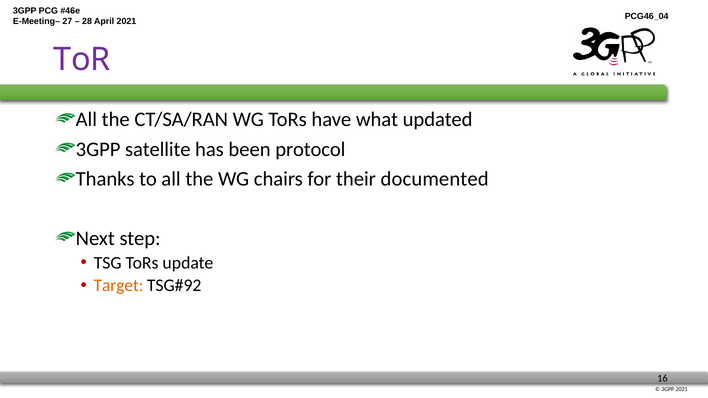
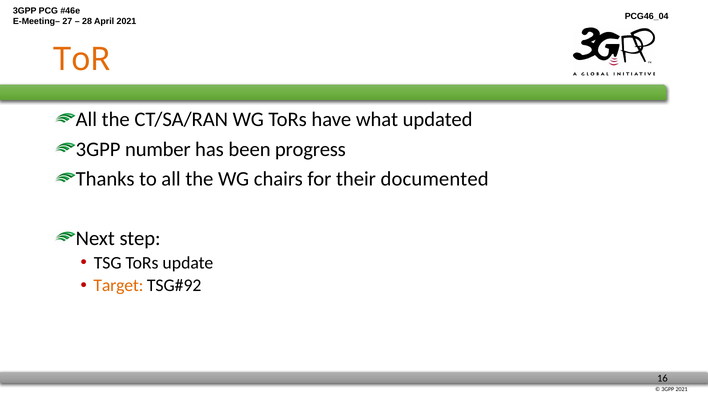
ToR colour: purple -> orange (82, 59)
satellite: satellite -> number (158, 149)
protocol: protocol -> progress (310, 149)
